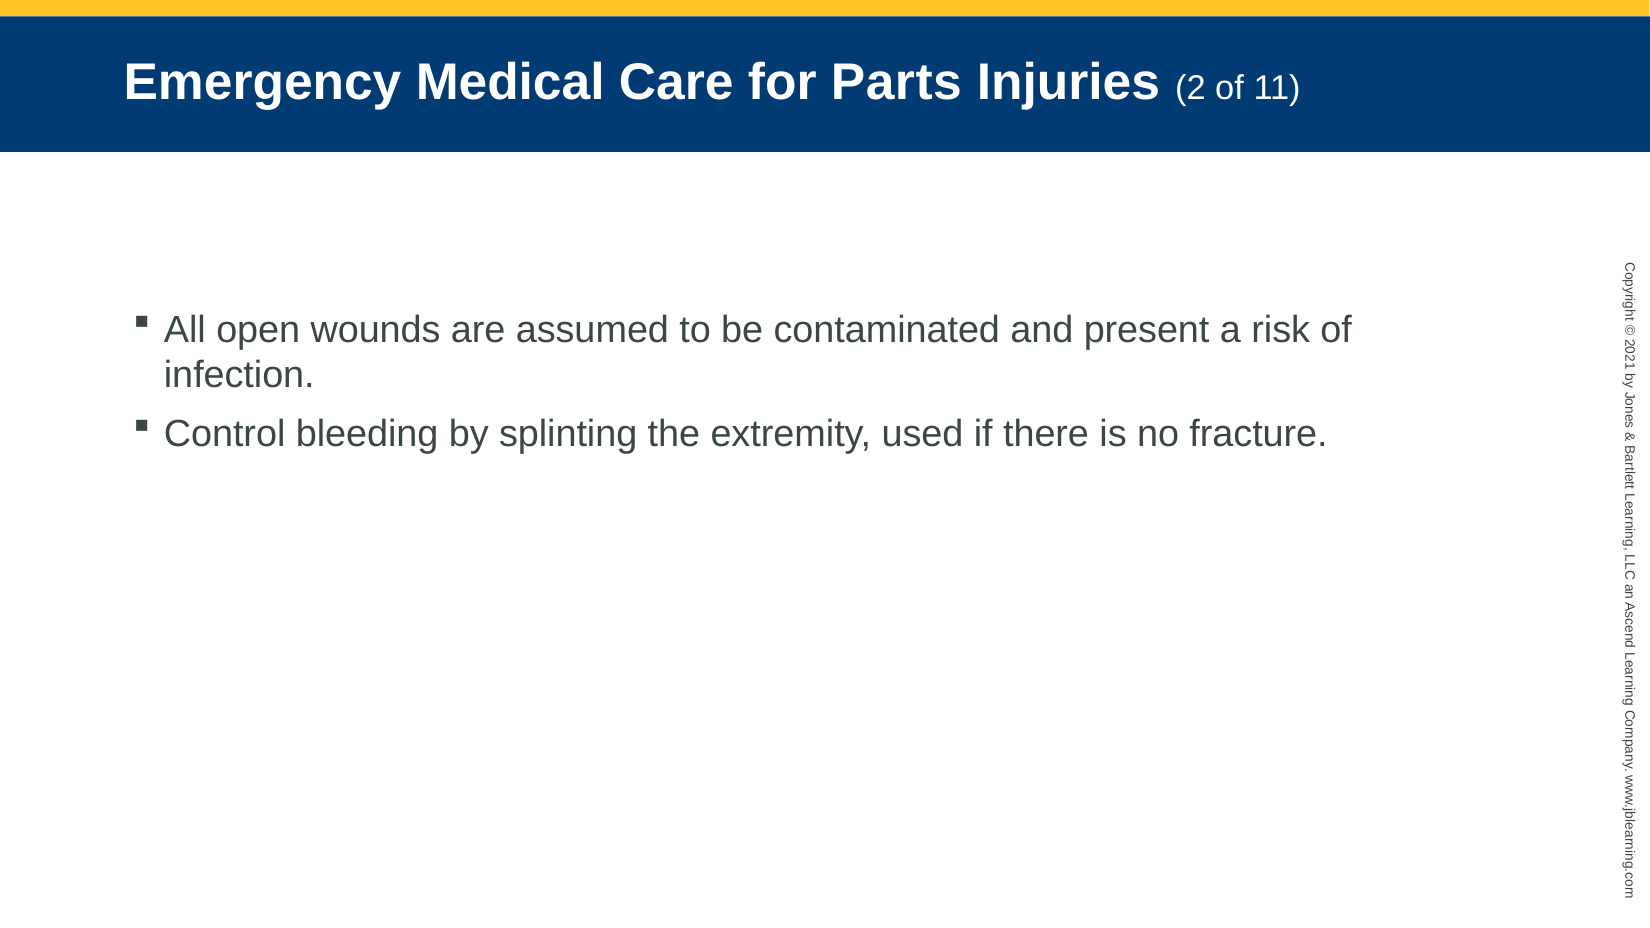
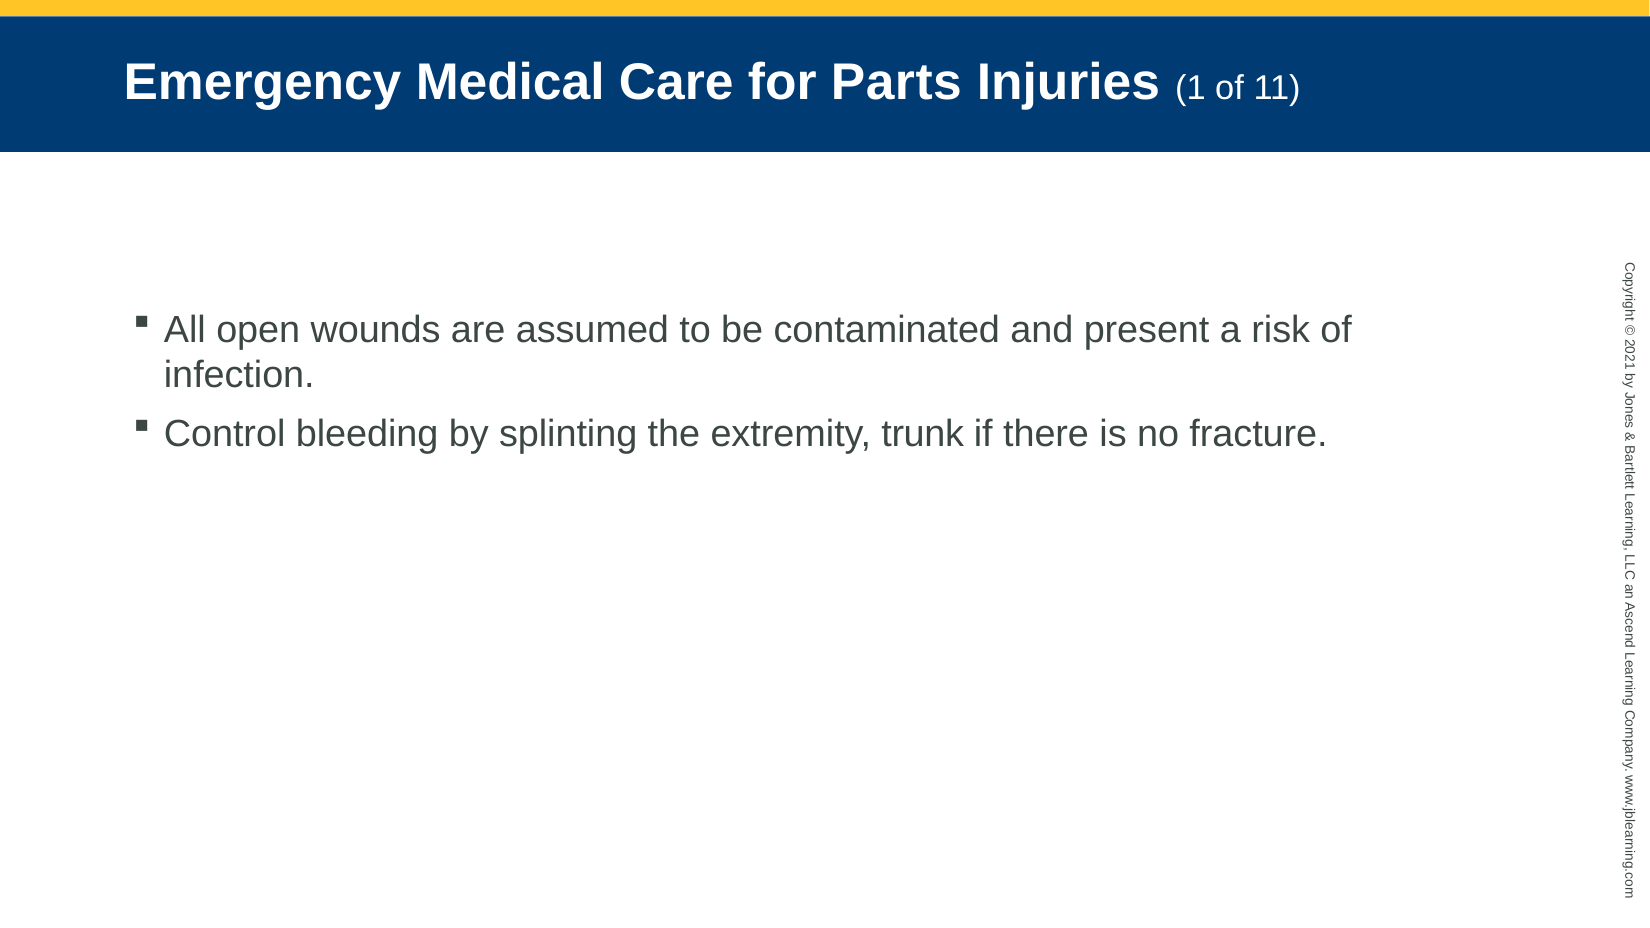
Injuries 2: 2 -> 1 (1190, 89)
used: used -> trunk (923, 434)
